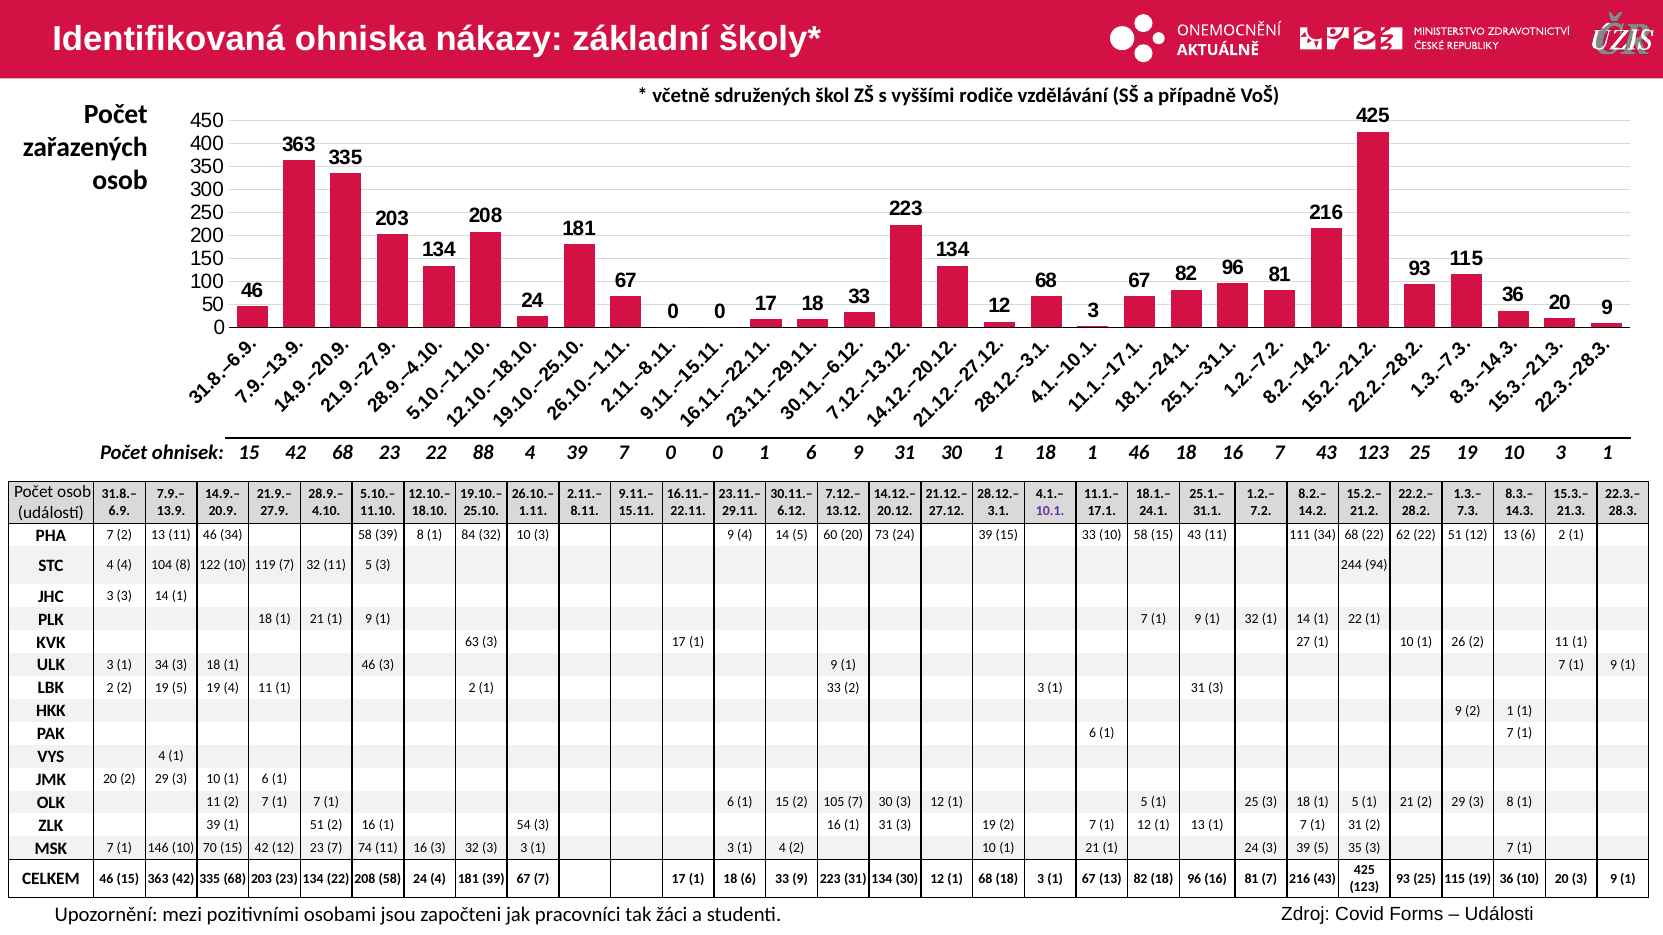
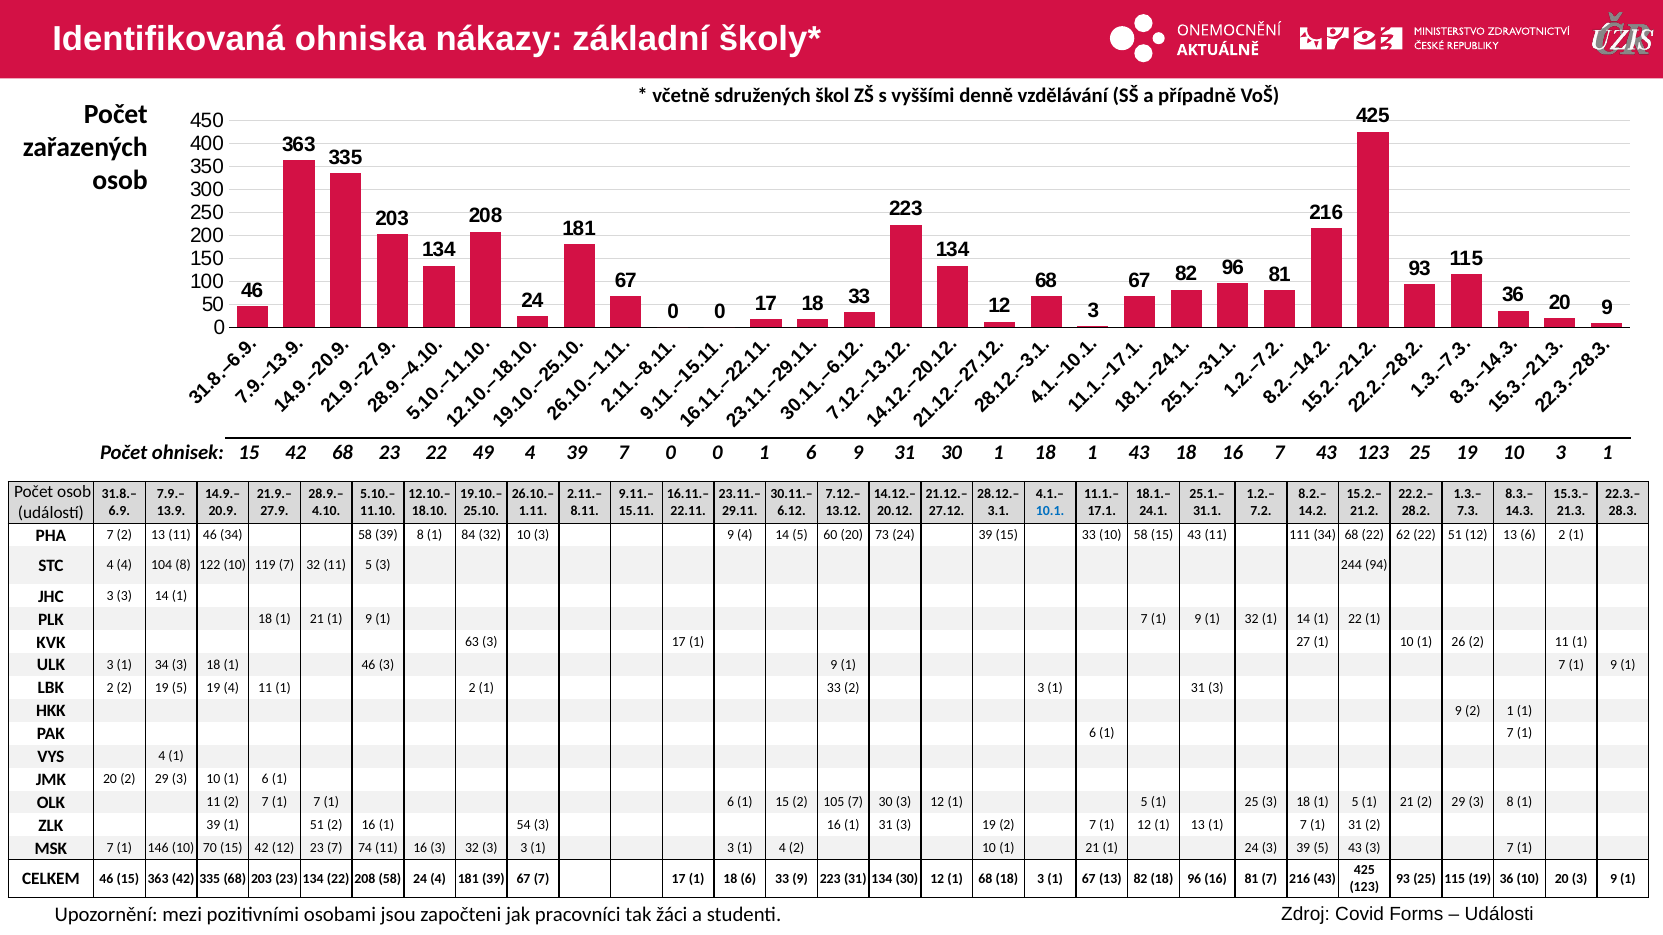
rodiče: rodiče -> denně (986, 95)
88: 88 -> 49 (483, 453)
1 18 1 46: 46 -> 43 (1139, 453)
10.1 colour: purple -> blue (1050, 511)
5 35: 35 -> 43 (1355, 848)
